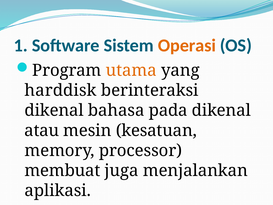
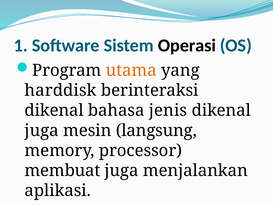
Operasi colour: orange -> black (187, 45)
pada: pada -> jenis (168, 110)
atau: atau -> juga (42, 130)
kesatuan: kesatuan -> langsung (156, 130)
